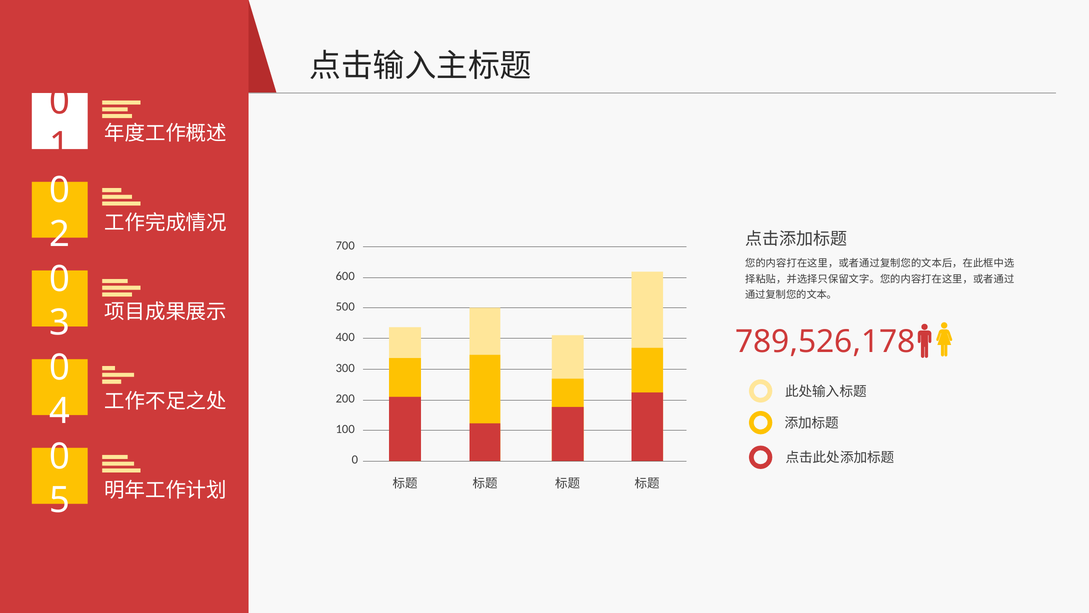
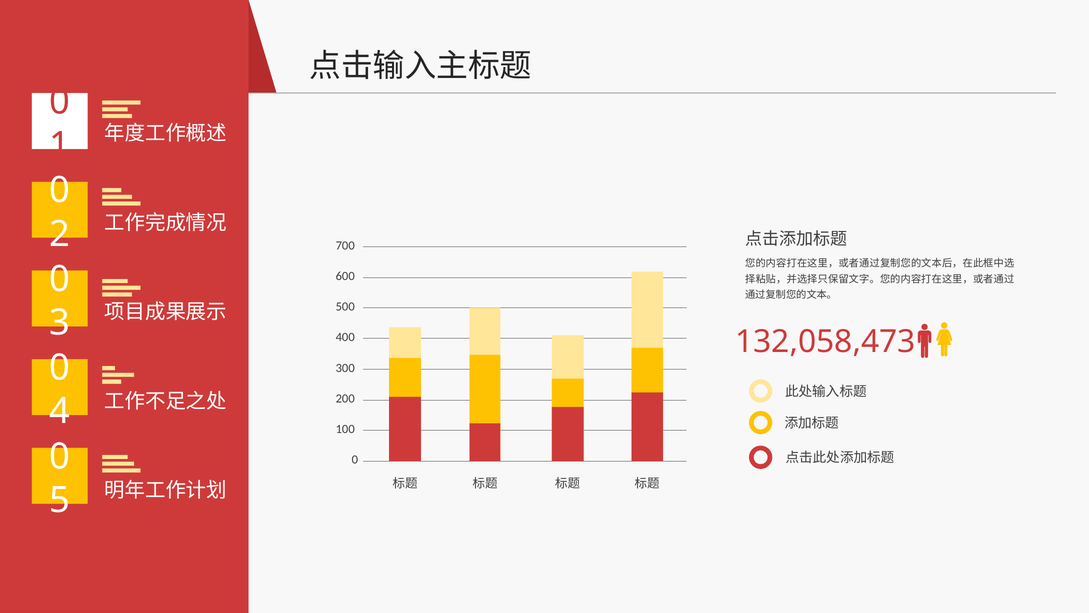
789,526,178: 789,526,178 -> 132,058,473 (825, 342)
